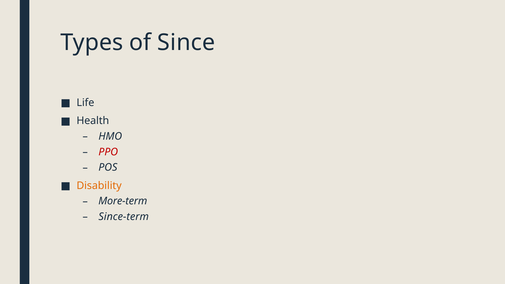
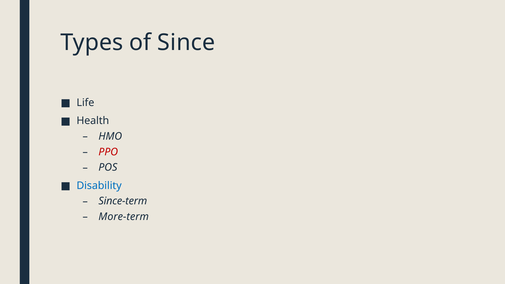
Disability colour: orange -> blue (99, 186)
More-term: More-term -> Since-term (123, 201)
Since-term: Since-term -> More-term (124, 217)
